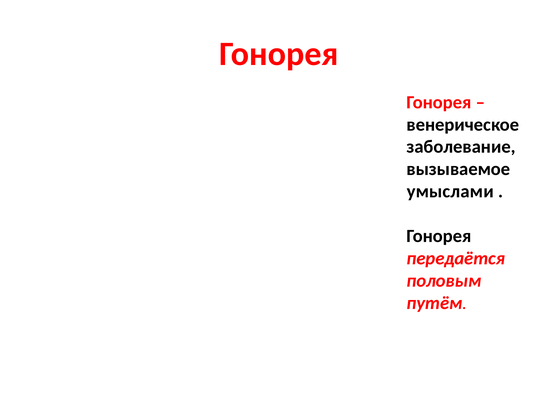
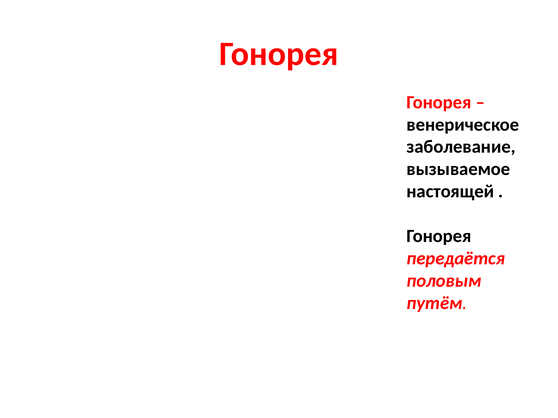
умыслами: умыслами -> настоящей (450, 192)
